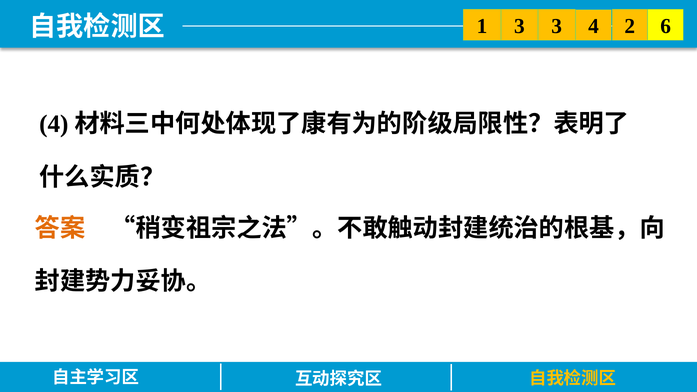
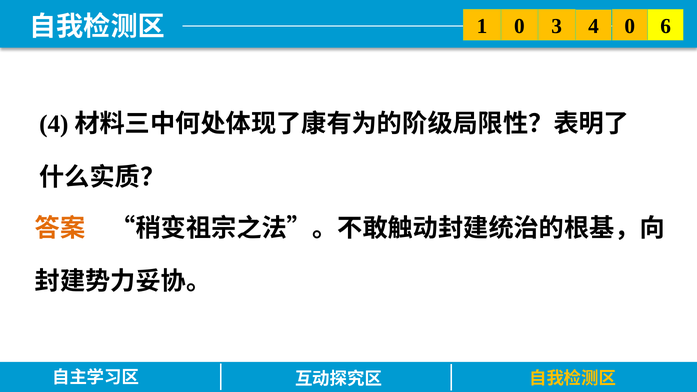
1 3: 3 -> 0 (519, 26)
3 2: 2 -> 0 (630, 26)
